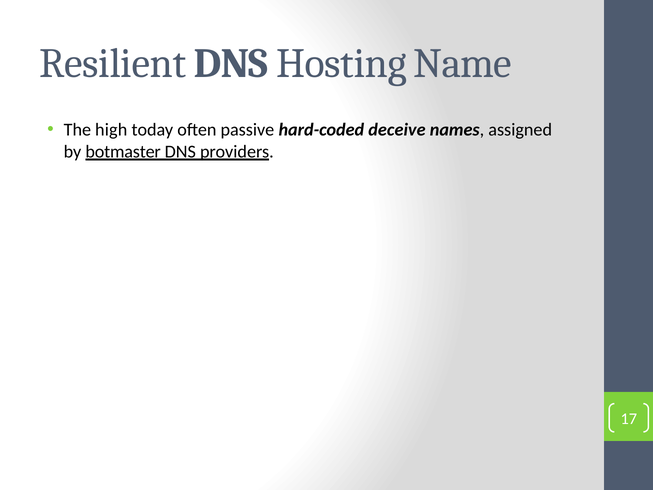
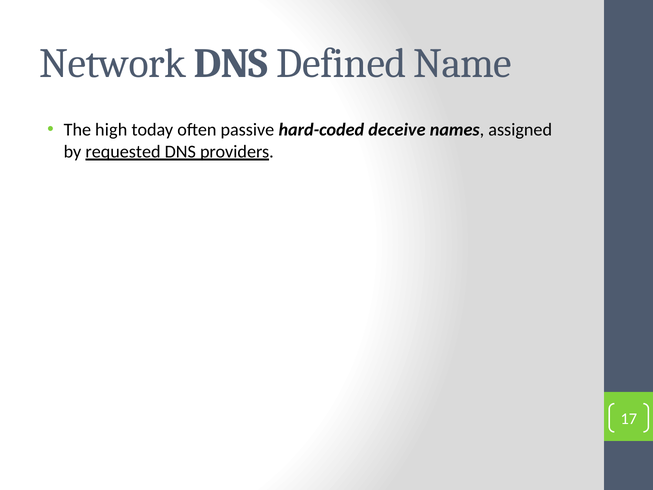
Resilient: Resilient -> Network (113, 63)
Hosting: Hosting -> Defined (341, 63)
botmaster: botmaster -> requested (123, 152)
